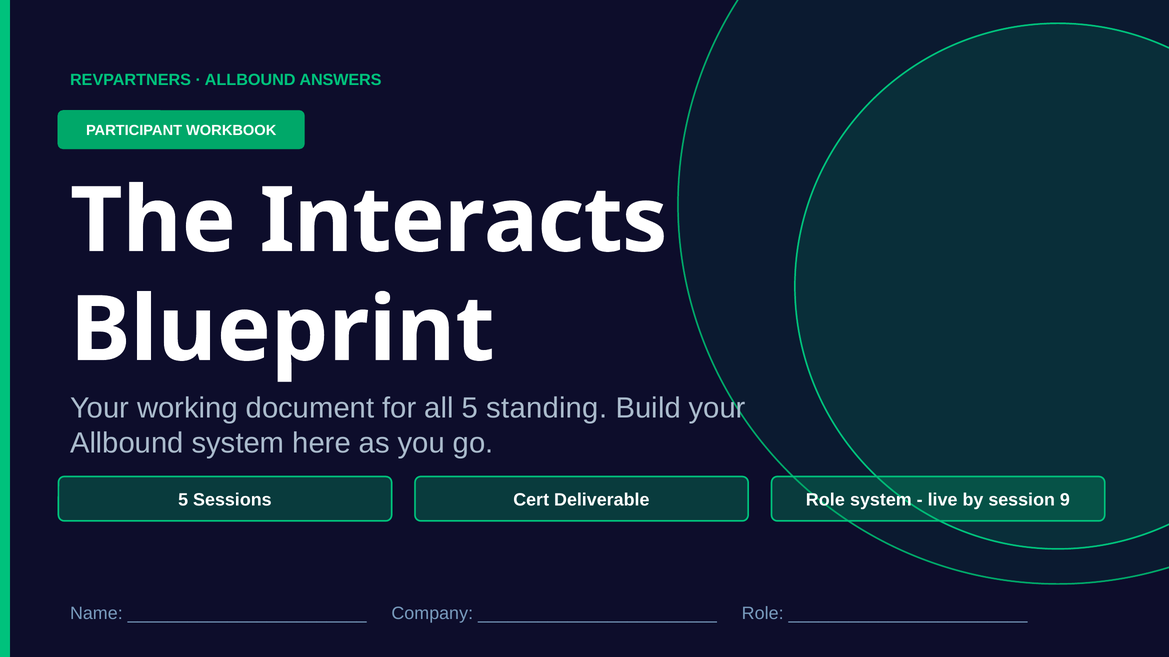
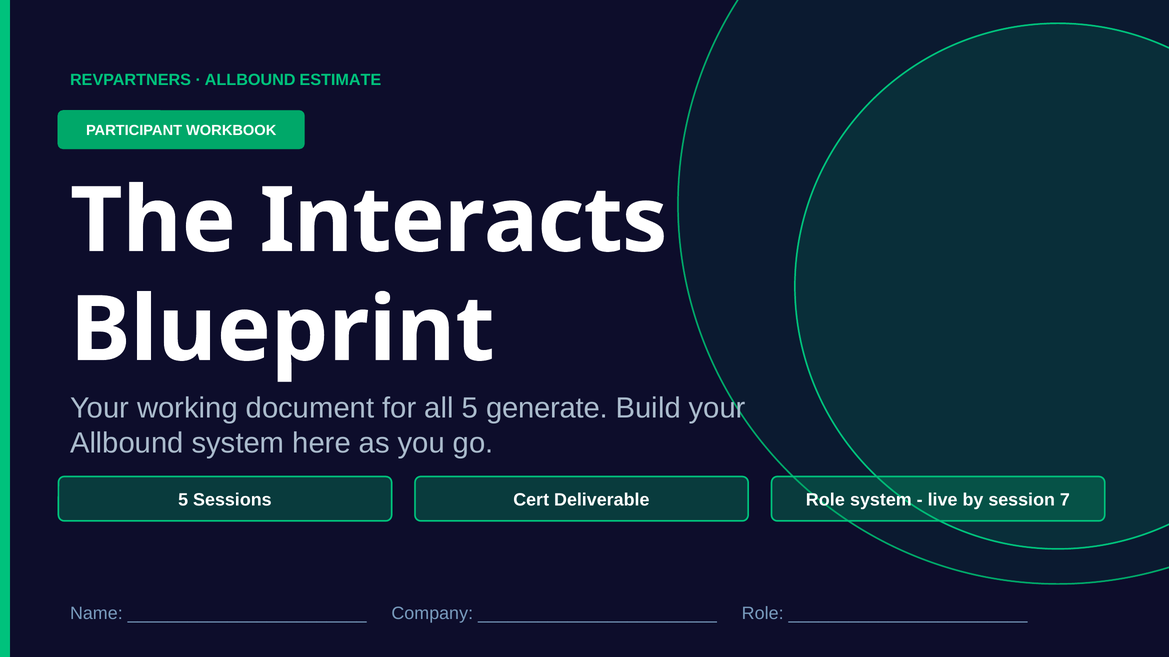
ANSWERS: ANSWERS -> ESTIMATE (340, 80)
standing: standing -> generate (547, 408)
9: 9 -> 7 (1065, 500)
